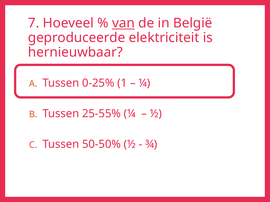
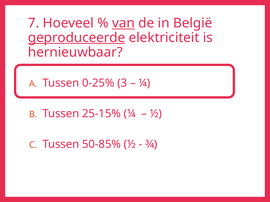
geproduceerde underline: none -> present (77, 38)
1: 1 -> 3 (122, 83)
25-55%: 25-55% -> 25-15% (101, 114)
50-50%: 50-50% -> 50-85% (101, 145)
